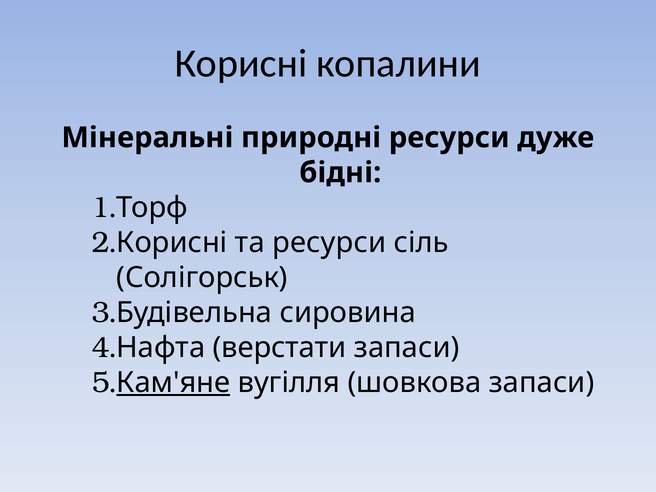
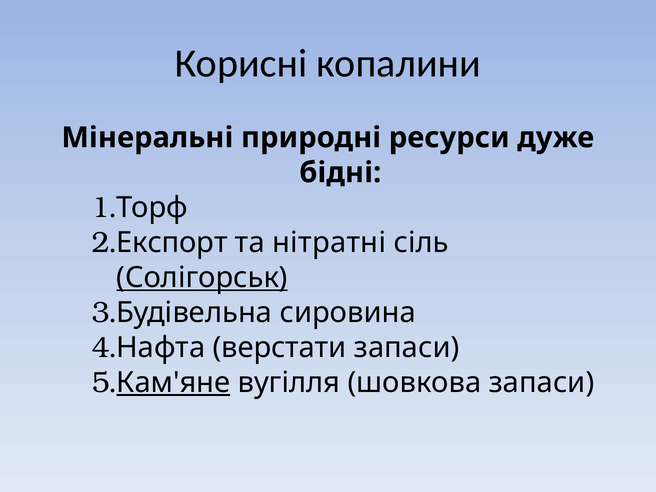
Корисні: Корисні -> Експорт (172, 243)
та ресурси: ресурси -> нітратні (329, 243)
Солігорськ underline: none -> present (202, 278)
